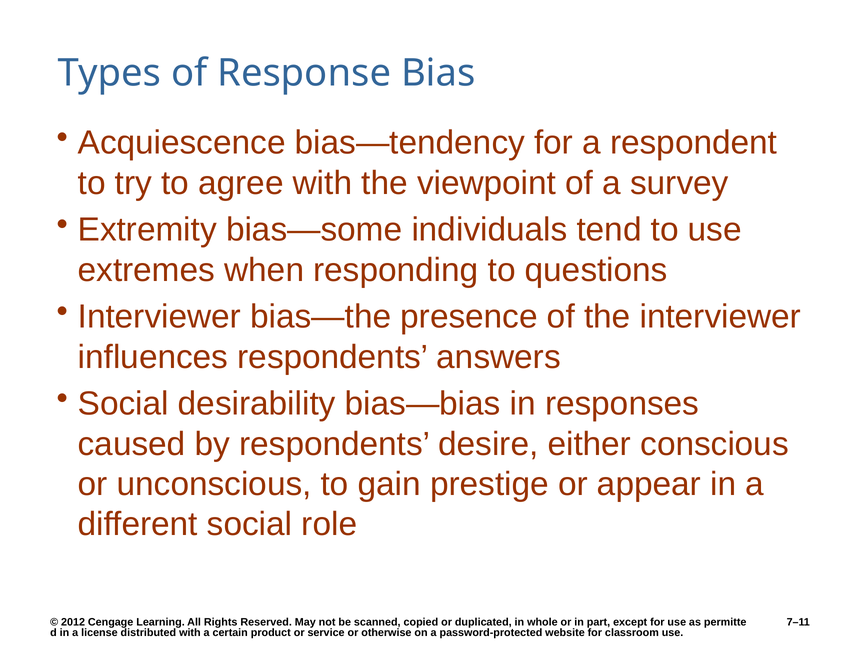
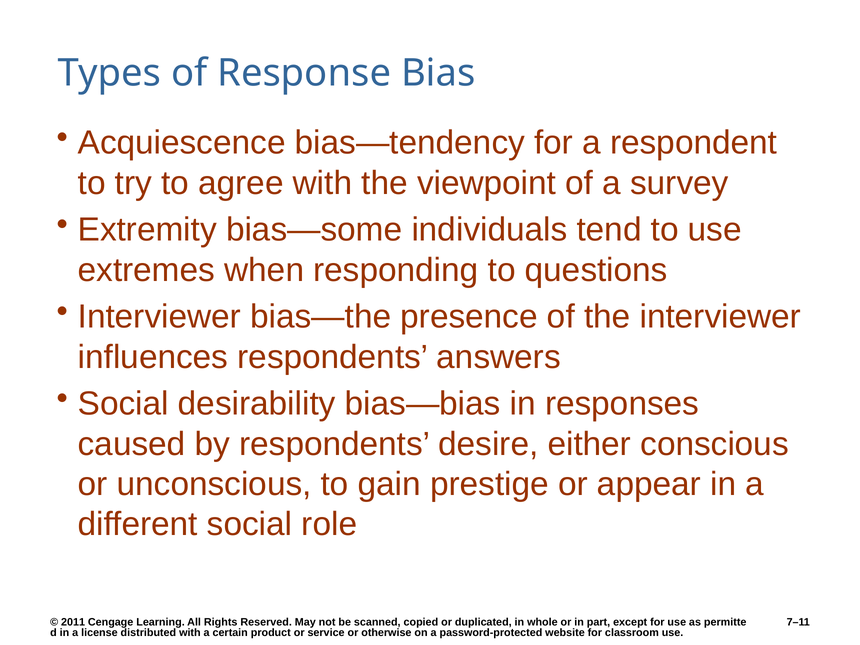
2012: 2012 -> 2011 (73, 622)
